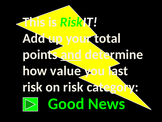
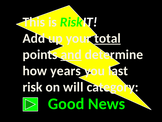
total underline: none -> present (108, 38)
value: value -> years (66, 71)
on risk: risk -> will (73, 87)
